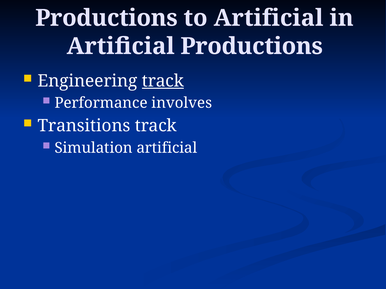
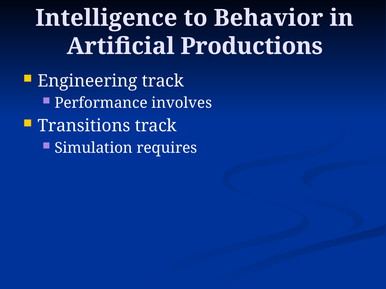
Productions: Productions -> Intelligence (106, 18)
to Artificial: Artificial -> Behavior (268, 18)
track underline: present -> none (163, 81)
Simulation artificial: artificial -> requires (167, 148)
